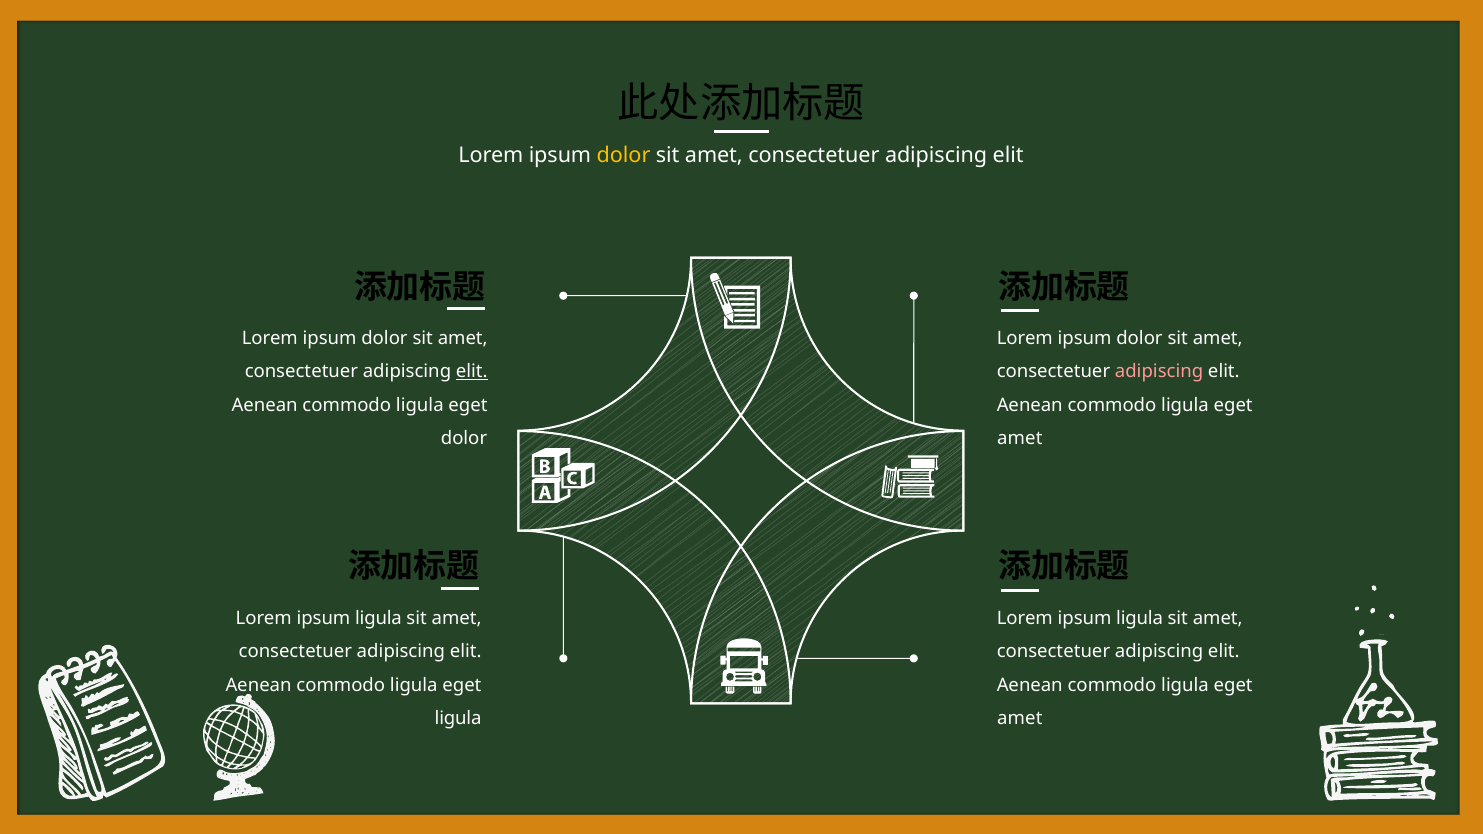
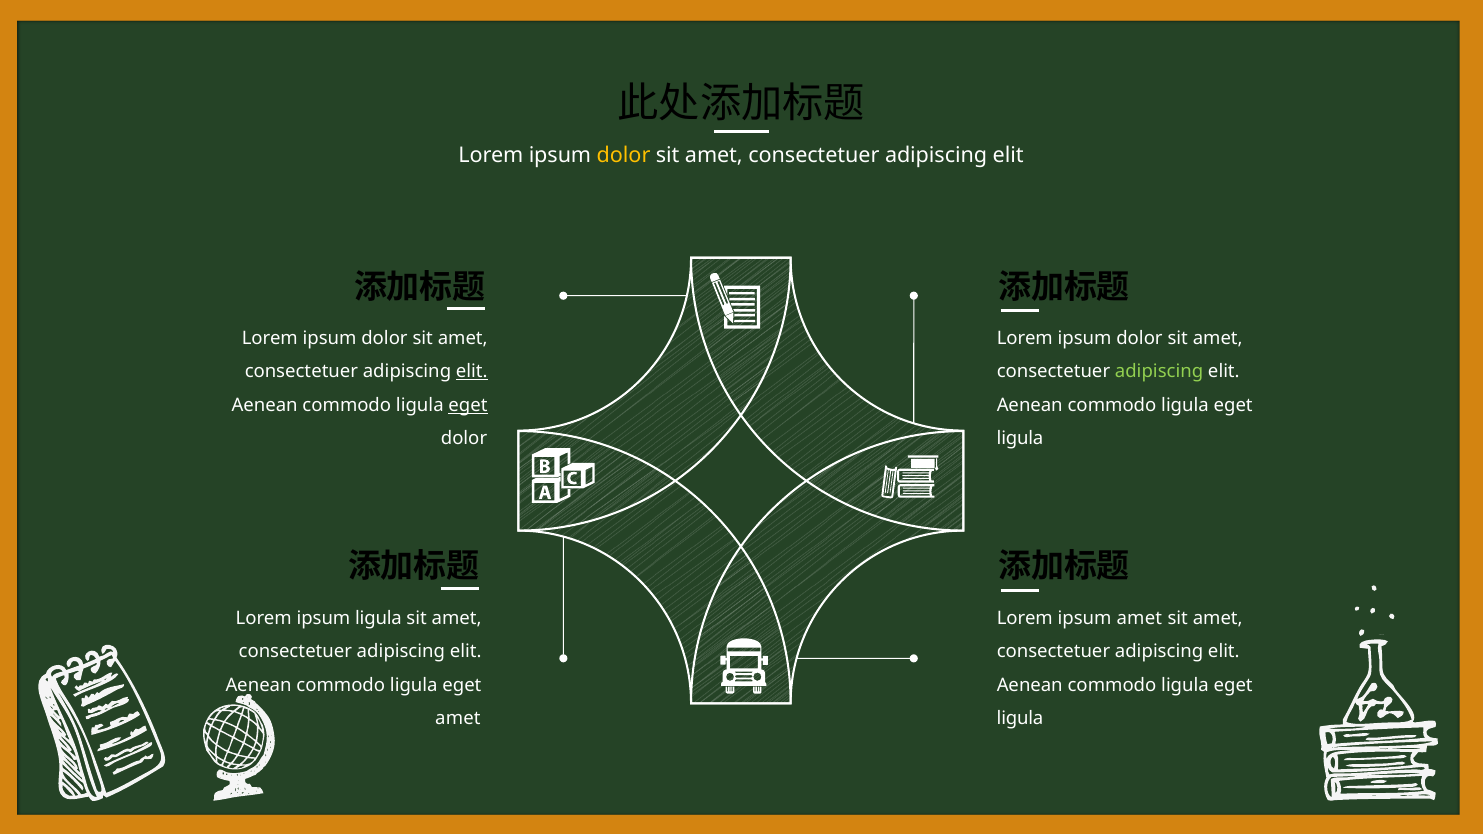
adipiscing colour: pink -> light green (1159, 372)
eget underline: none -> present (468, 405)
amet: amet -> ligula (1020, 439)
ligula: ligula -> amet (1139, 618)
ligula: ligula -> amet (458, 719)
amet: amet -> ligula (1020, 719)
